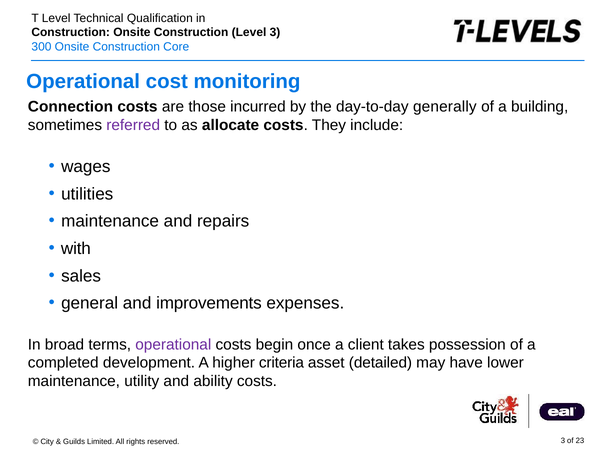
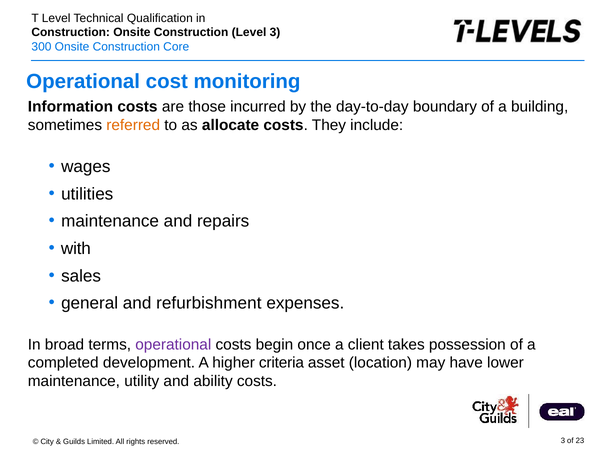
Connection: Connection -> Information (70, 107)
generally: generally -> boundary (445, 107)
referred colour: purple -> orange (133, 125)
improvements: improvements -> refurbishment (209, 303)
detailed: detailed -> location (380, 363)
